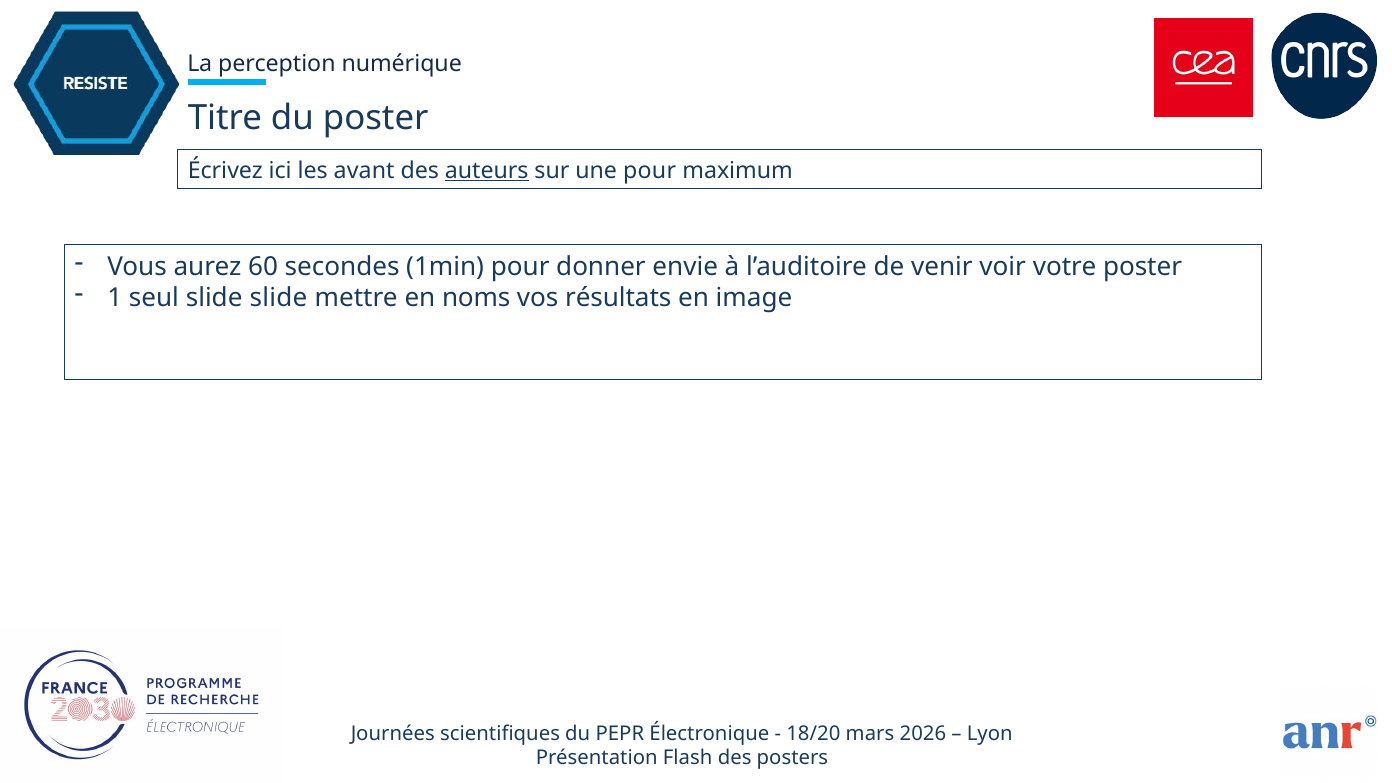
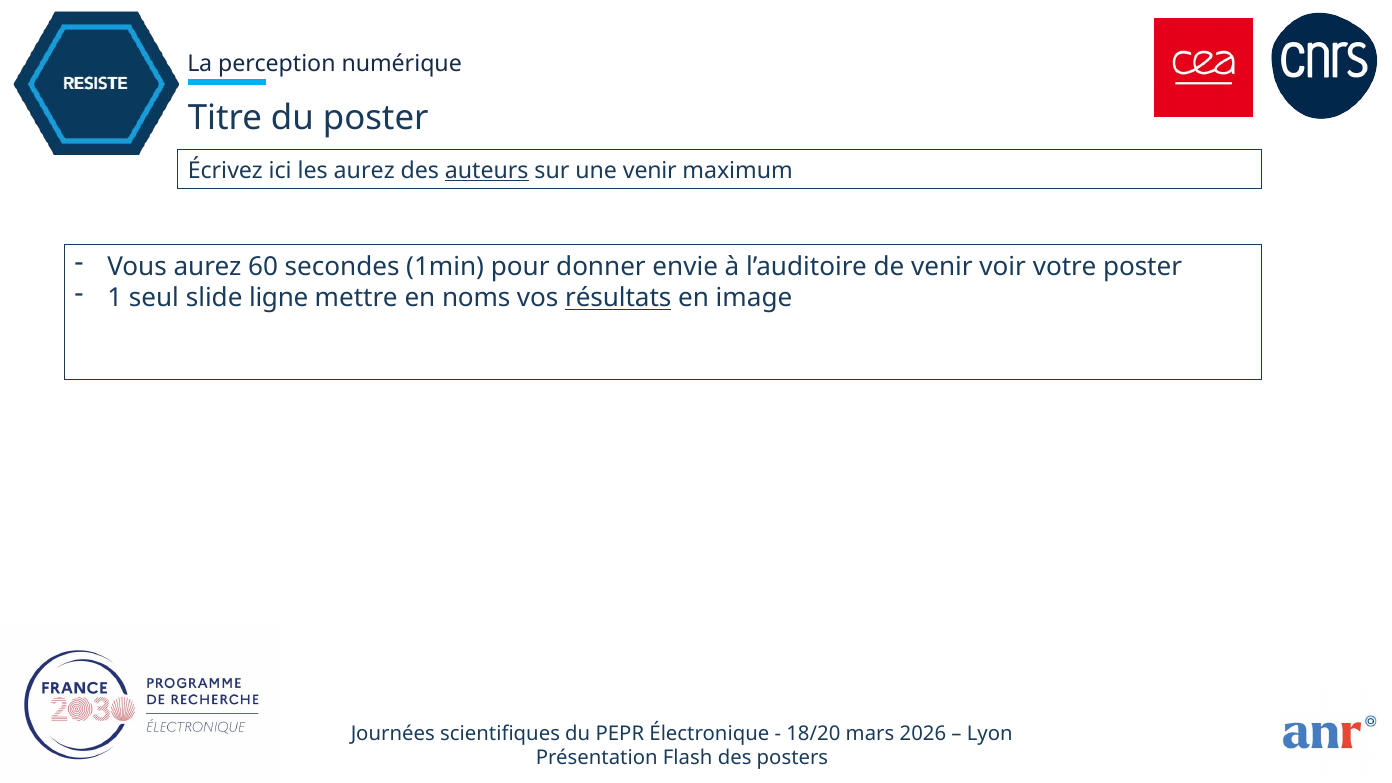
les avant: avant -> aurez (364, 171)
une pour: pour -> venir (650, 171)
slide slide: slide -> ligne (279, 298)
résultats underline: none -> present (618, 298)
